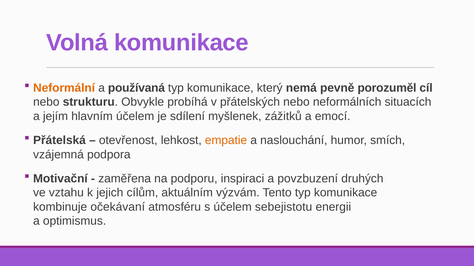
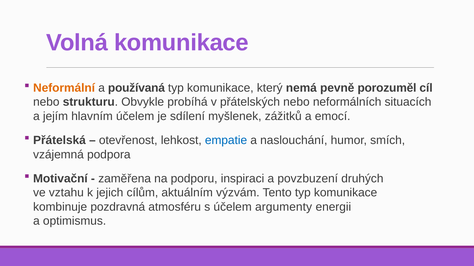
empatie colour: orange -> blue (226, 141)
očekávaní: očekávaní -> pozdravná (118, 207)
sebejistotu: sebejistotu -> argumenty (284, 207)
